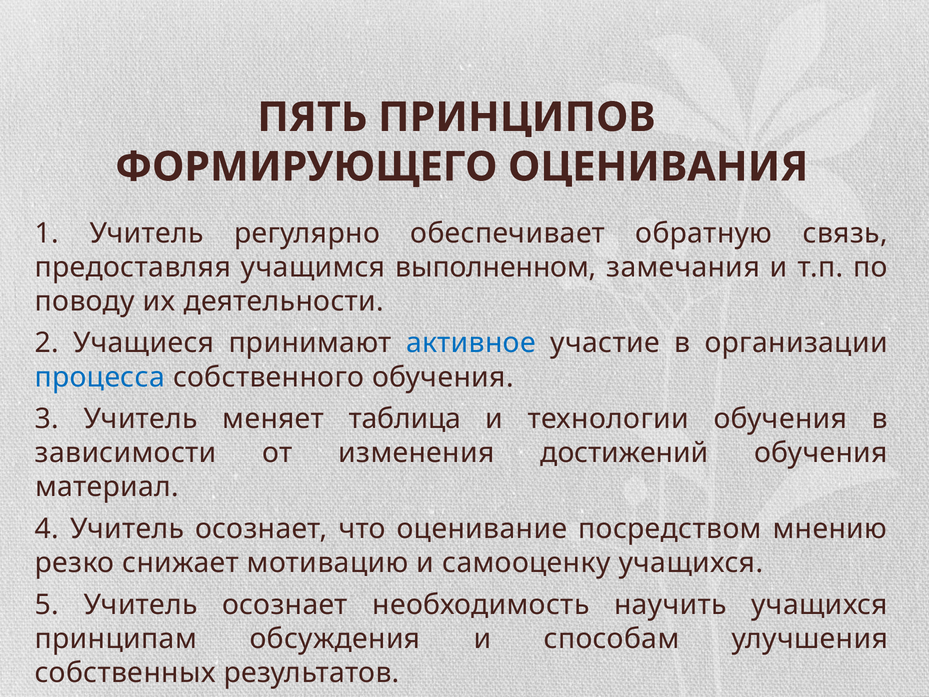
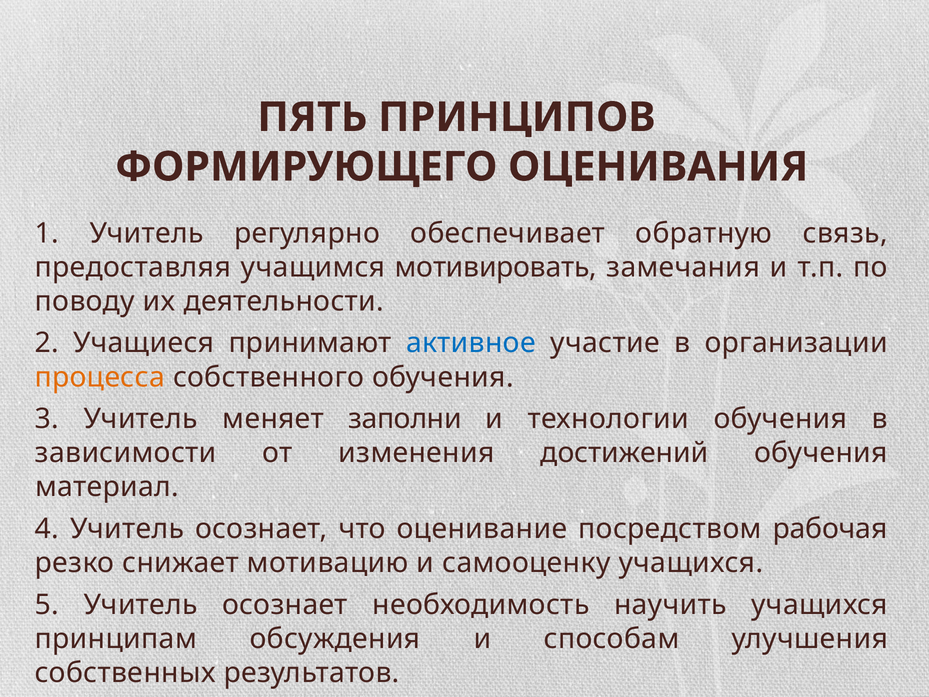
выполненном: выполненном -> мотивировать (496, 267)
процесса colour: blue -> orange (100, 377)
таблица: таблица -> заполни (405, 419)
мнению: мнению -> рабочая (830, 529)
